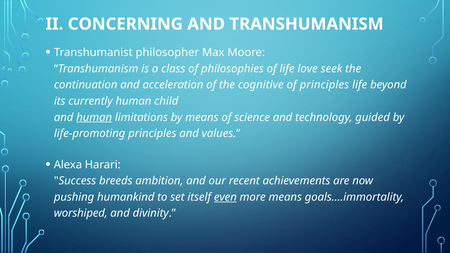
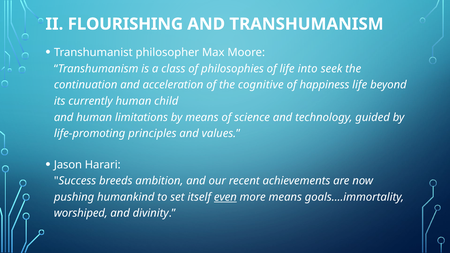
CONCERNING: CONCERNING -> FLOURISHING (125, 24)
love: love -> into (308, 69)
of principles: principles -> happiness (324, 85)
human underline: present -> none (94, 117)
Alexa: Alexa -> Jason (68, 165)
